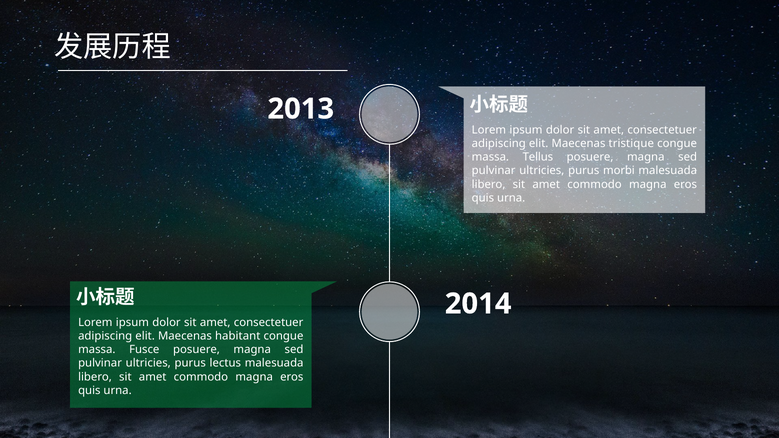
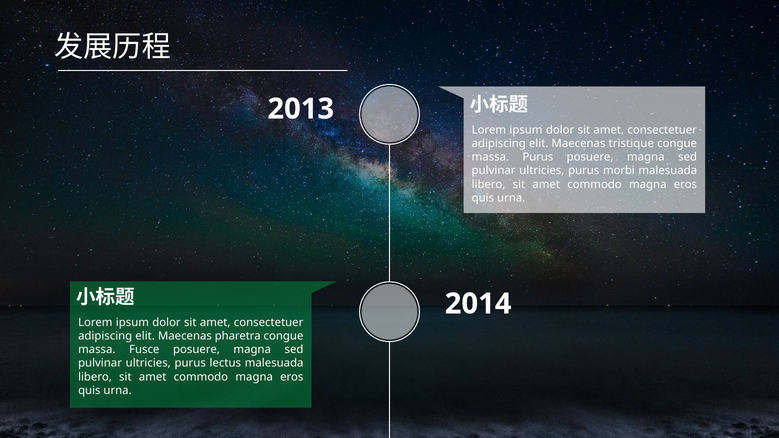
massa Tellus: Tellus -> Purus (538, 157)
habitant: habitant -> pharetra (238, 336)
